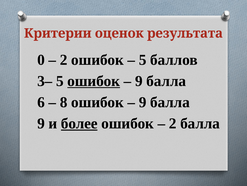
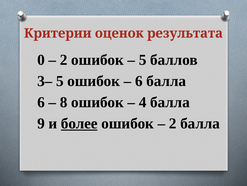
ошибок underline: present -> none (94, 81)
9: 9 -> 6 (139, 81)
9: 9 -> 4 (143, 102)
